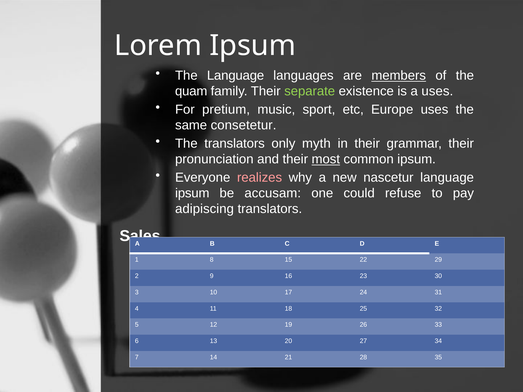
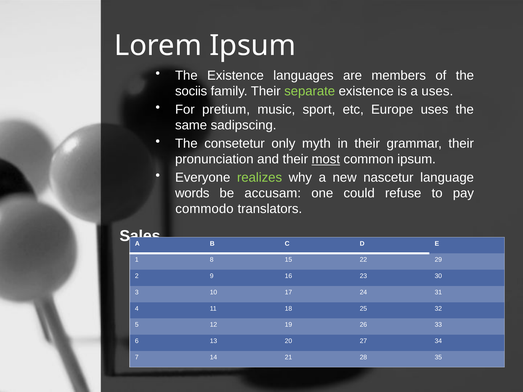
The Language: Language -> Existence (235, 76)
members underline: present -> none (399, 76)
quam: quam -> sociis (191, 91)
consetetur: consetetur -> sadipscing (244, 125)
The translators: translators -> consetetur (235, 144)
realizes colour: pink -> light green (260, 178)
ipsum: ipsum -> words (192, 193)
adipiscing: adipiscing -> commodo (204, 209)
